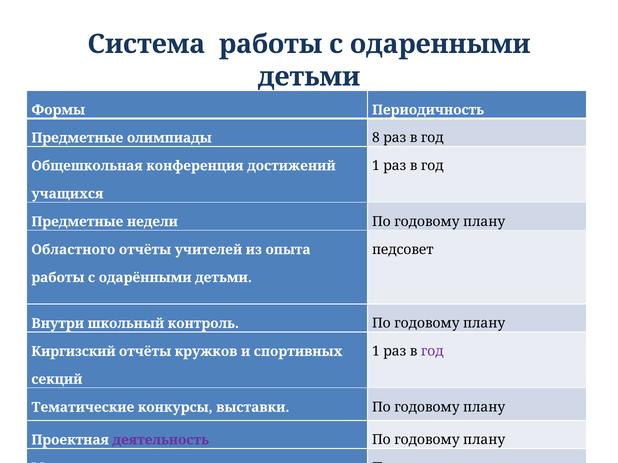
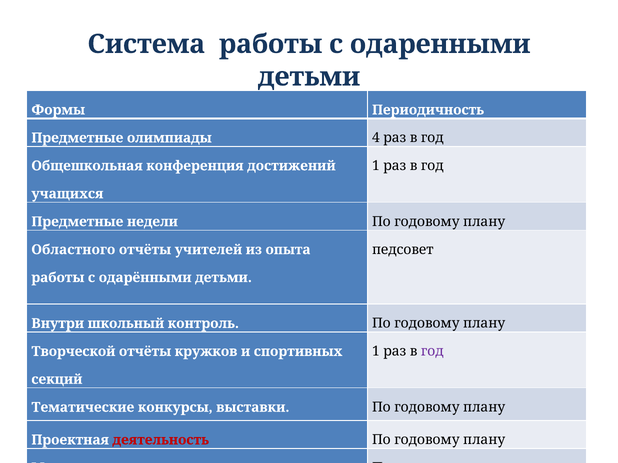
8: 8 -> 4 (376, 138)
Киргизский: Киргизский -> Творческой (73, 352)
деятельность colour: purple -> red (161, 440)
